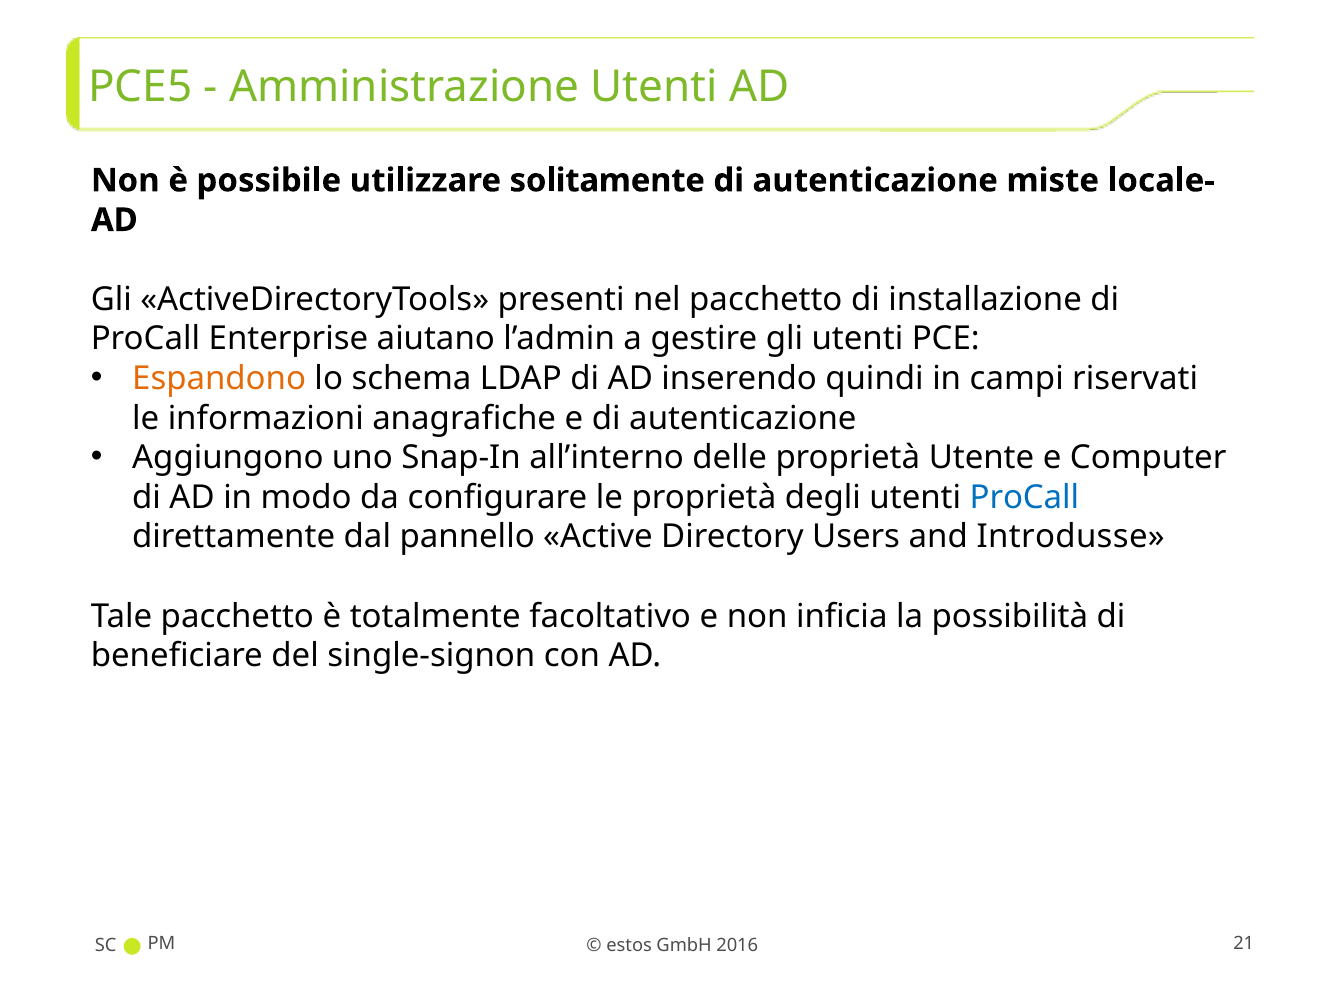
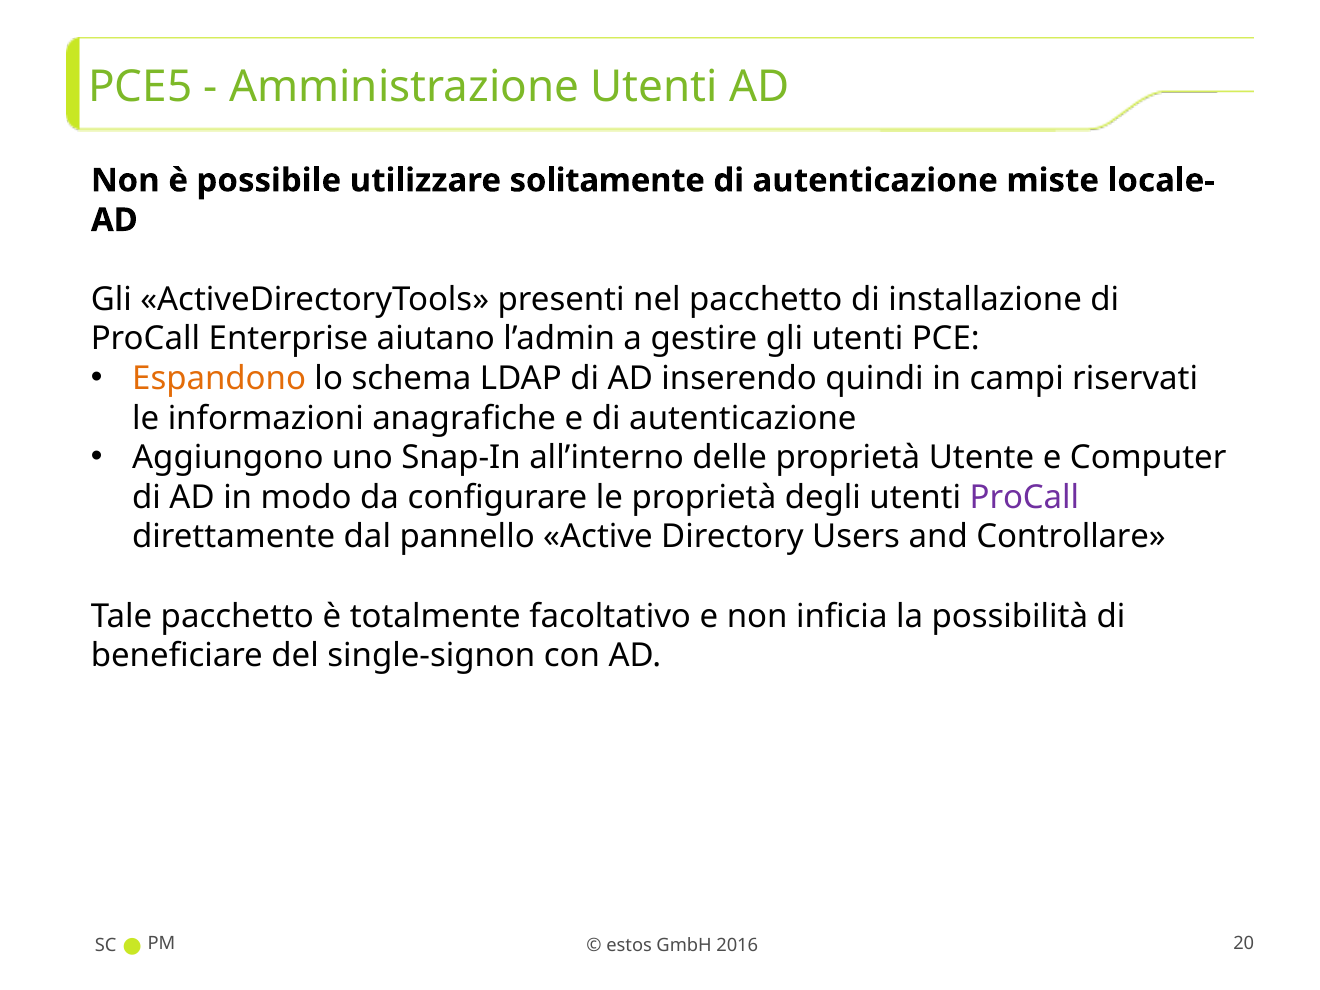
ProCall colour: blue -> purple (1024, 497)
Introdusse: Introdusse -> Controllare (1071, 537)
21: 21 -> 20 (1244, 943)
